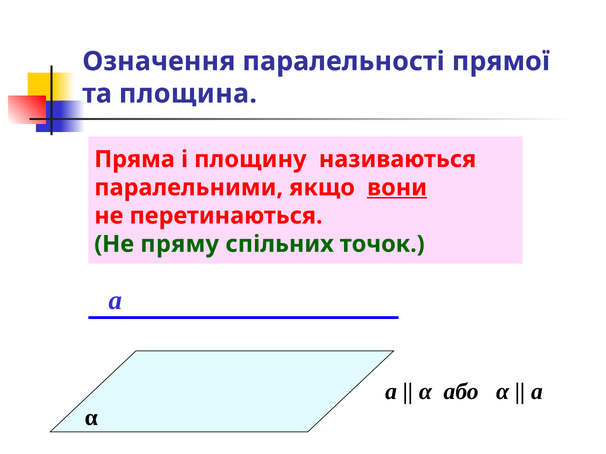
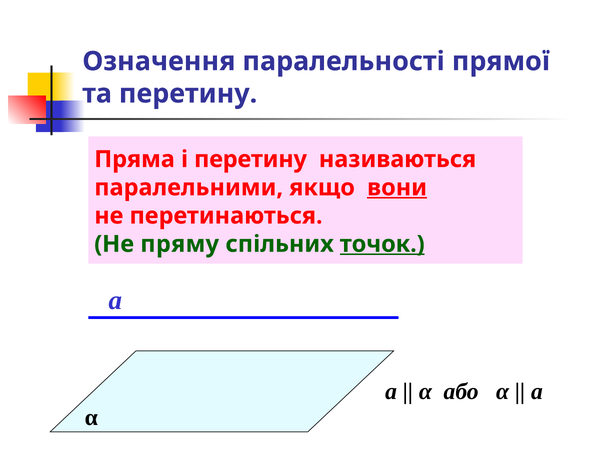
та площина: площина -> перетину (188, 94)
і площину: площину -> перетину (251, 159)
точок underline: none -> present (382, 244)
